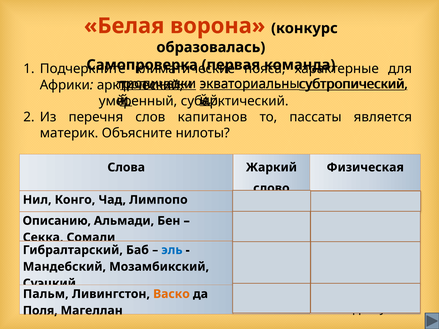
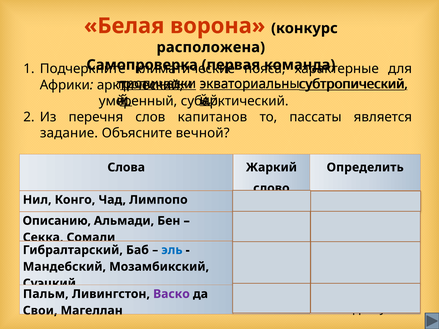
образовалась: образовалась -> расположена (211, 47)
материк: материк -> задание (69, 133)
нилоты: нилоты -> вечной (203, 133)
Физическая: Физическая -> Определить (365, 167)
Васко colour: orange -> purple (171, 294)
Поля: Поля -> Свои (40, 311)
